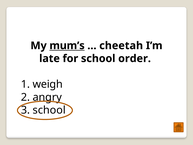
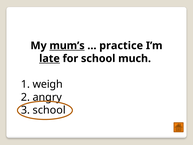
cheetah: cheetah -> practice (121, 46)
late underline: none -> present (50, 58)
order: order -> much (135, 58)
